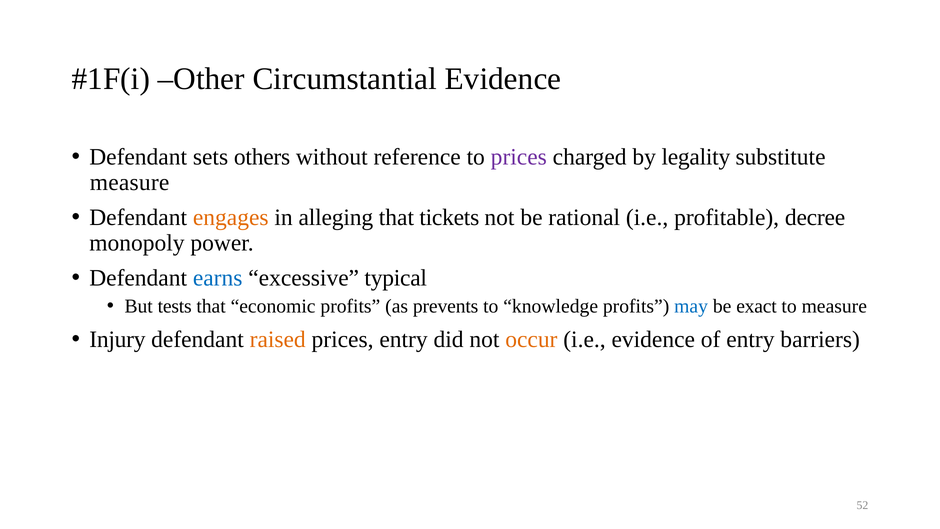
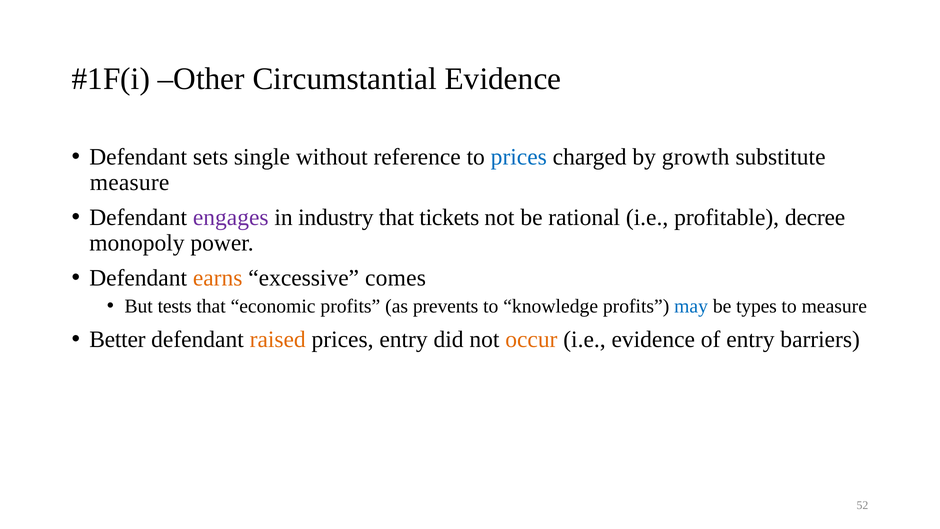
others: others -> single (262, 157)
prices colour: purple -> blue (519, 157)
legality: legality -> growth (696, 157)
engages colour: orange -> purple (231, 217)
alleging: alleging -> industry (336, 217)
earns colour: blue -> orange (218, 278)
typical: typical -> comes (395, 278)
exact: exact -> types (757, 306)
Injury: Injury -> Better (117, 339)
